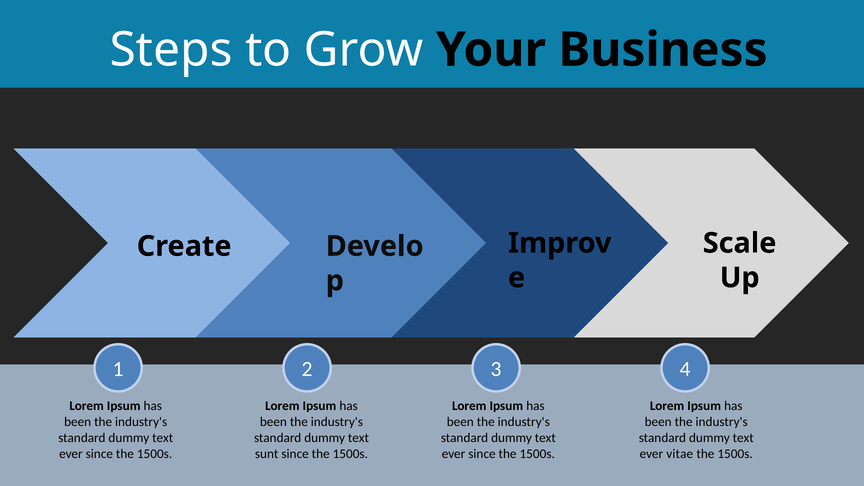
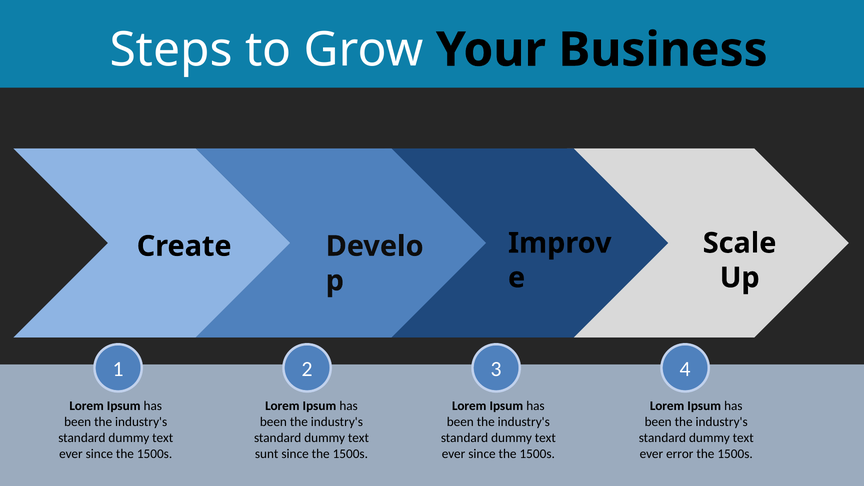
vitae: vitae -> error (680, 454)
